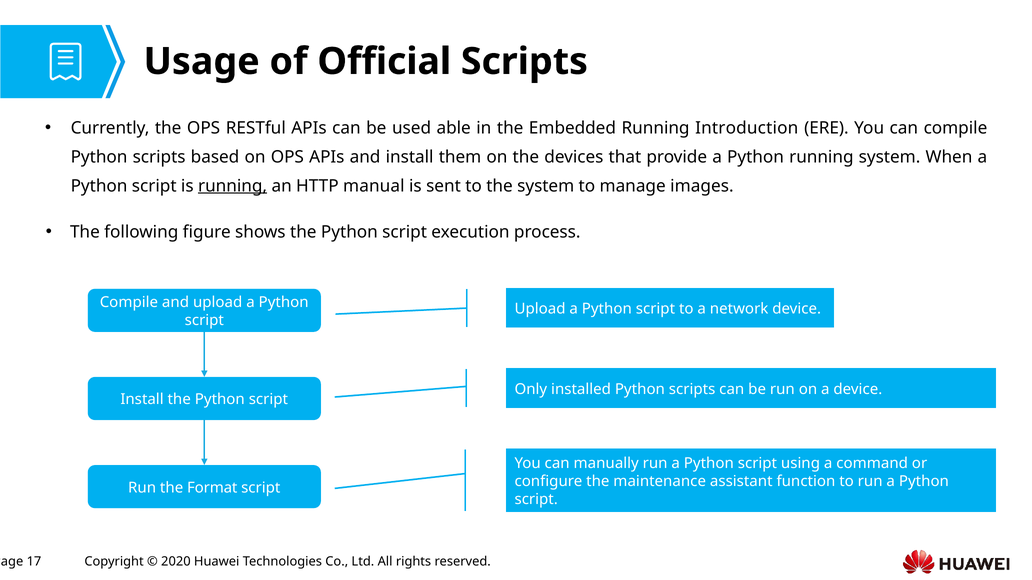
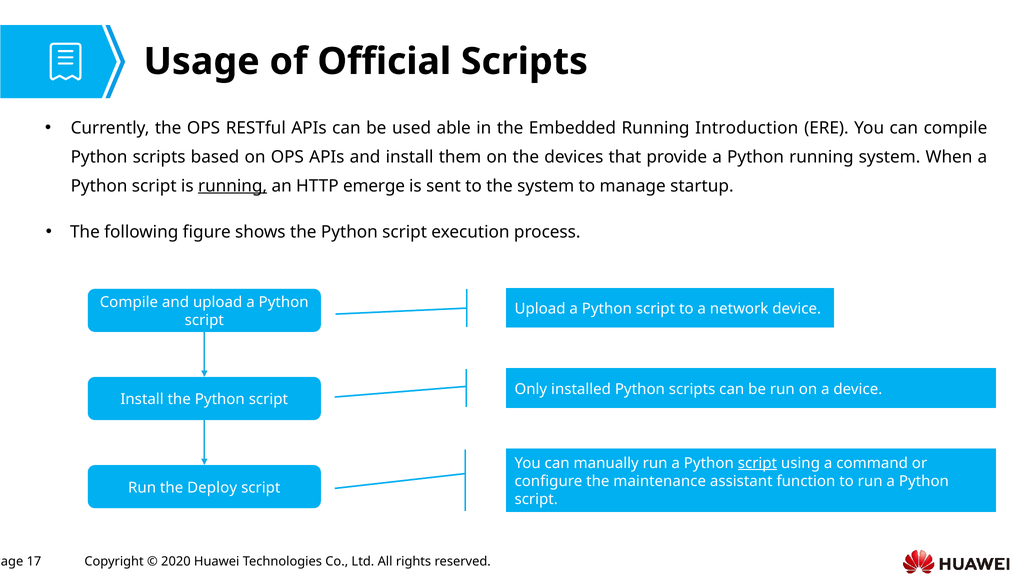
manual: manual -> emerge (374, 186)
images: images -> startup (702, 186)
script underline: none -> present (757, 464)
Format: Format -> Deploy (212, 488)
